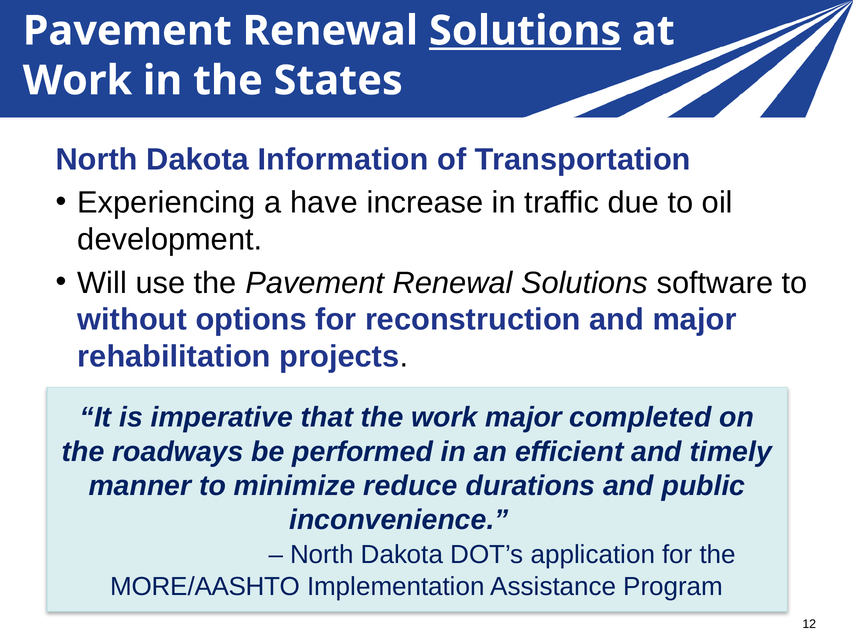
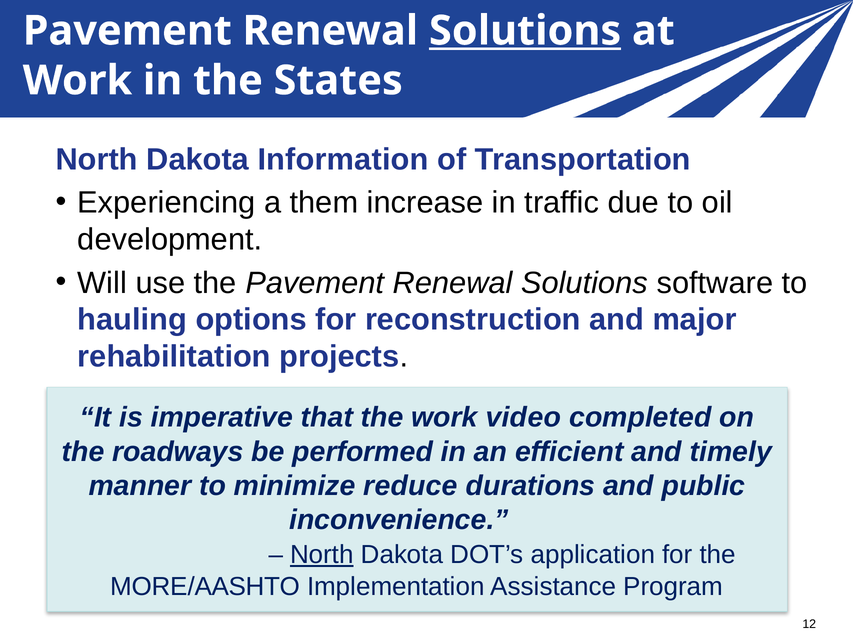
have: have -> them (324, 203)
without: without -> hauling (132, 320)
work major: major -> video (523, 417)
North underline: none -> present (322, 555)
